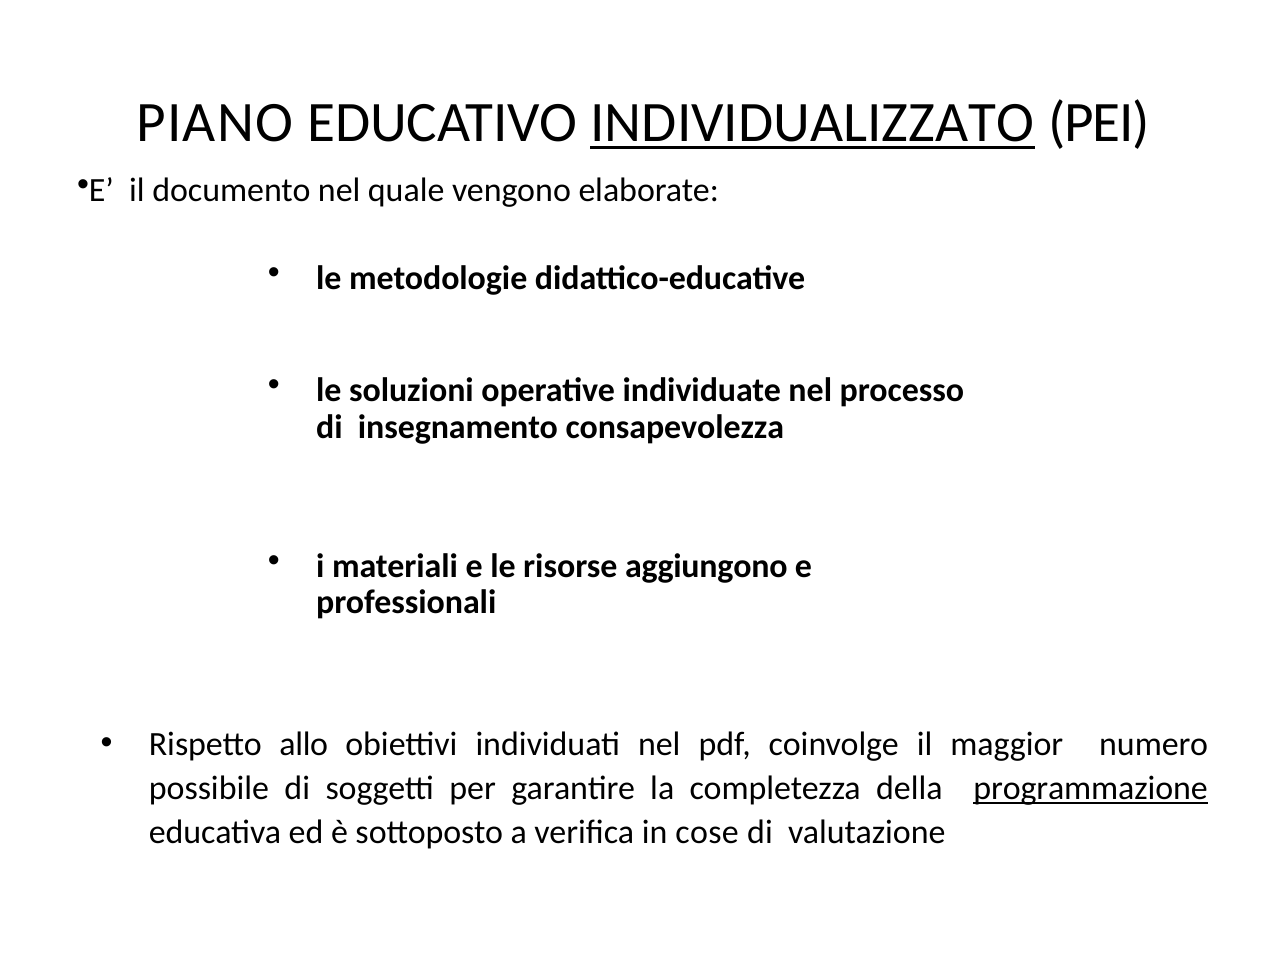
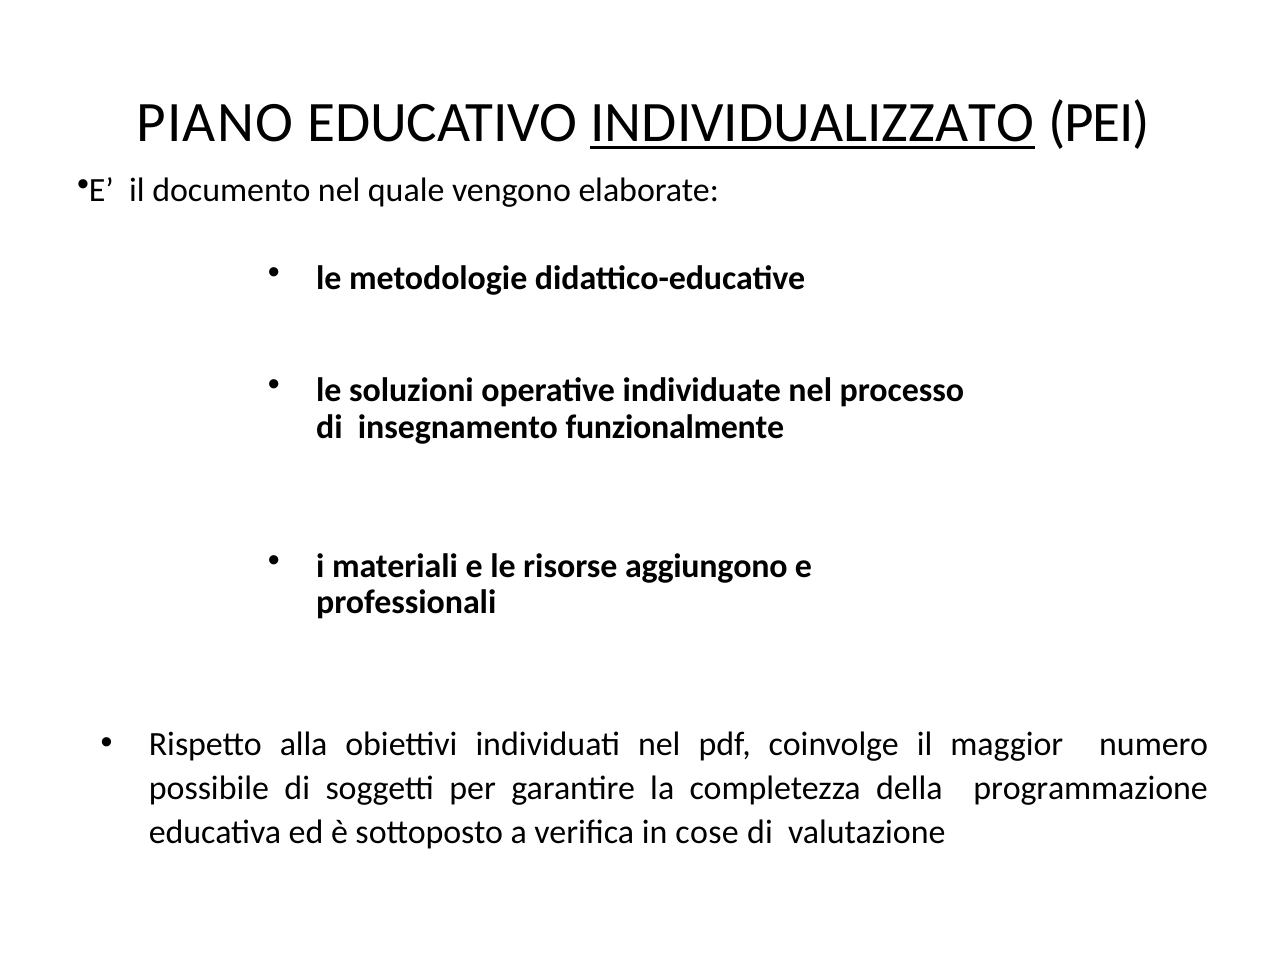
consapevolezza: consapevolezza -> funzionalmente (675, 427)
allo: allo -> alla (304, 745)
programmazione underline: present -> none (1091, 789)
